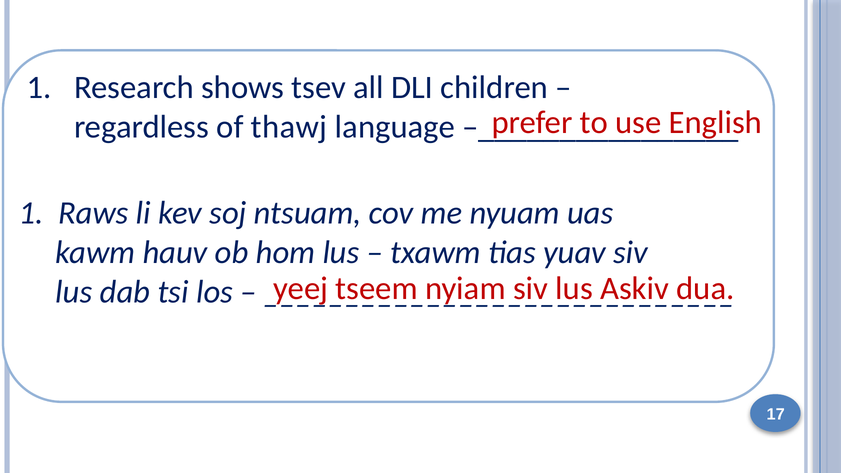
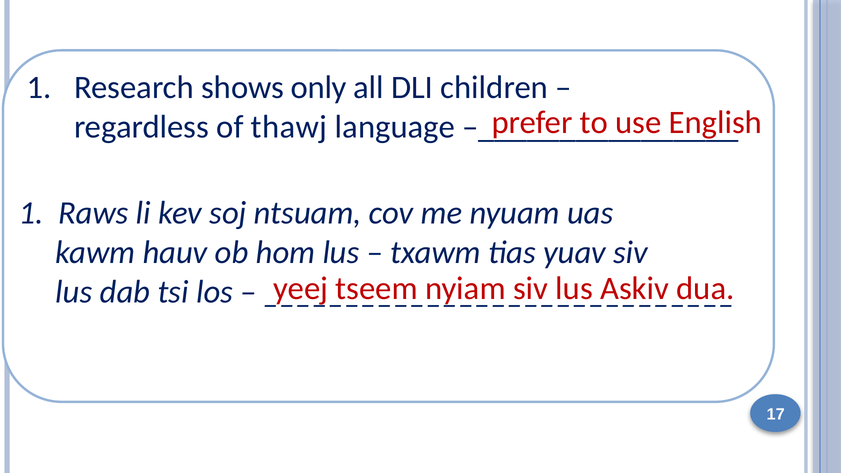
tsev: tsev -> only (319, 88)
